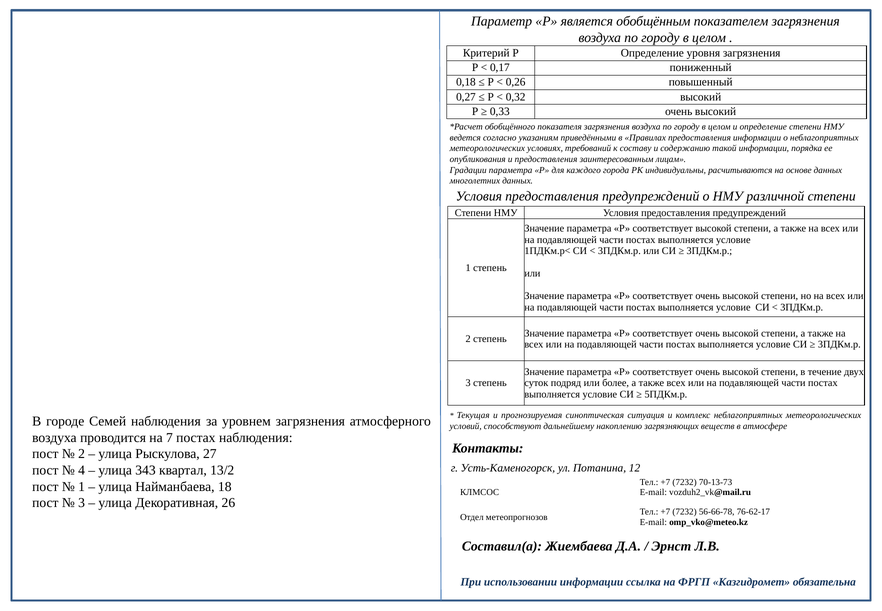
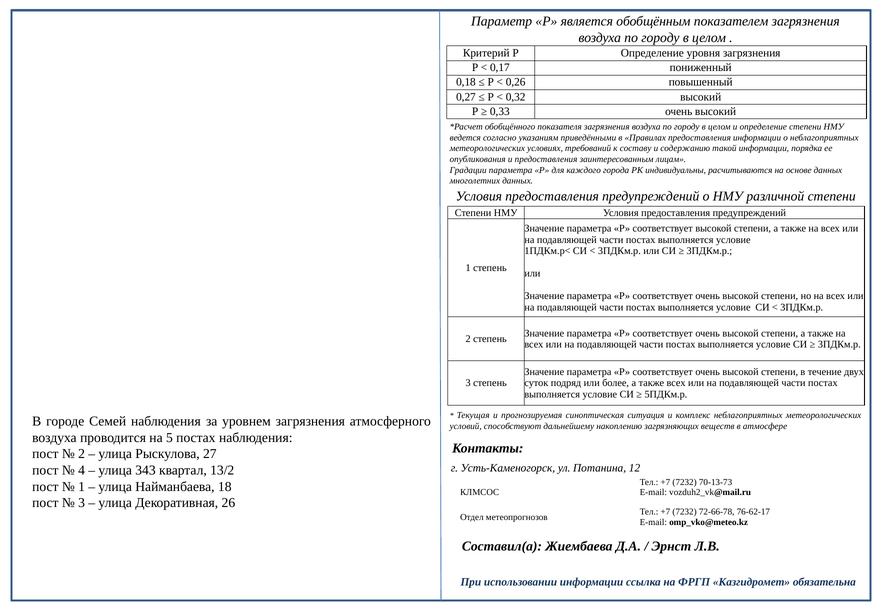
7: 7 -> 5 (169, 437)
56-66-78: 56-66-78 -> 72-66-78 (717, 512)
